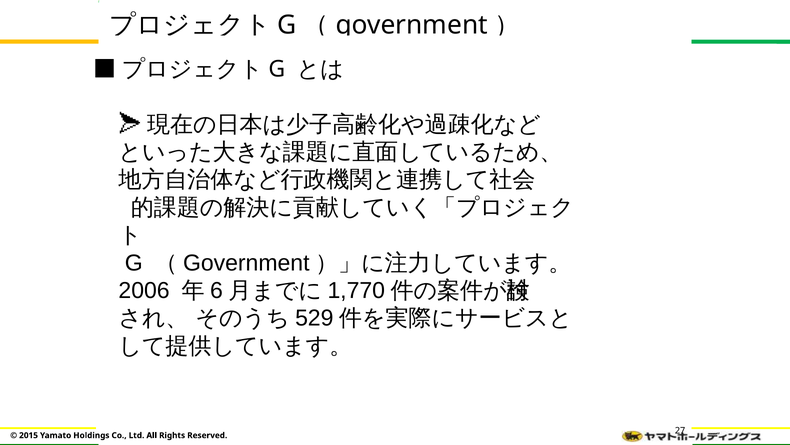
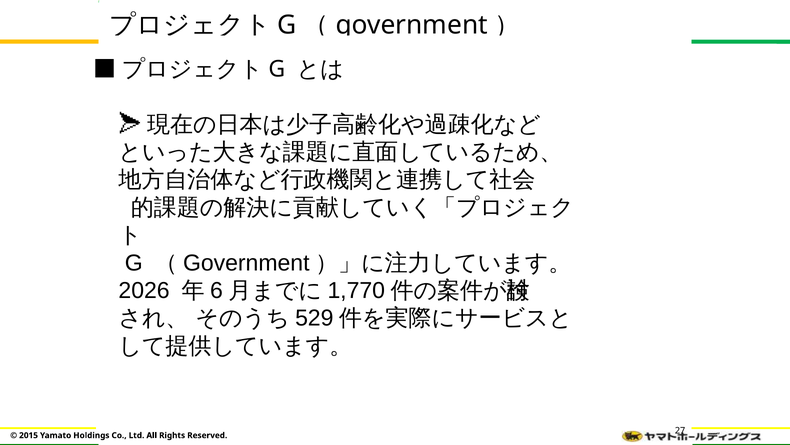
2006: 2006 -> 2026 (144, 290)
